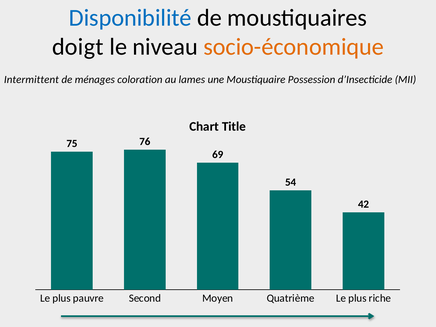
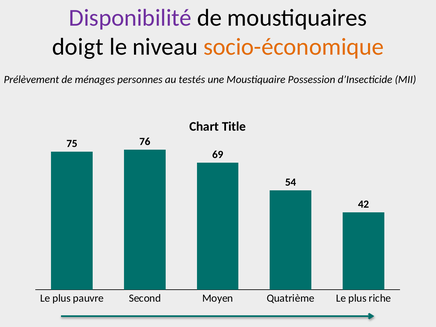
Disponibilité colour: blue -> purple (130, 18)
Intermittent: Intermittent -> Prélèvement (31, 80)
coloration: coloration -> personnes (140, 80)
lames: lames -> testés (192, 80)
